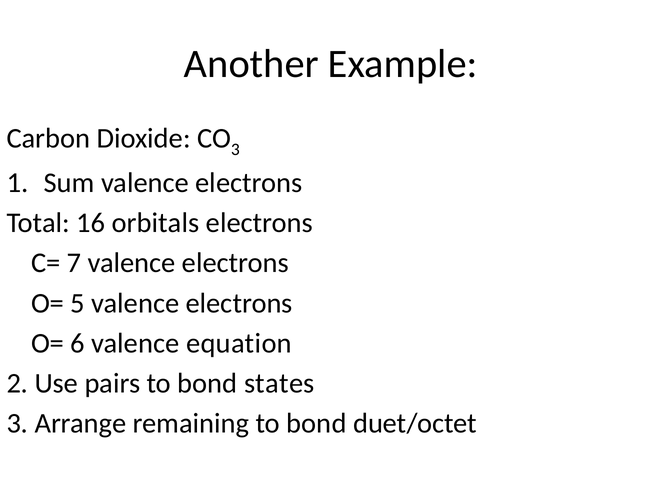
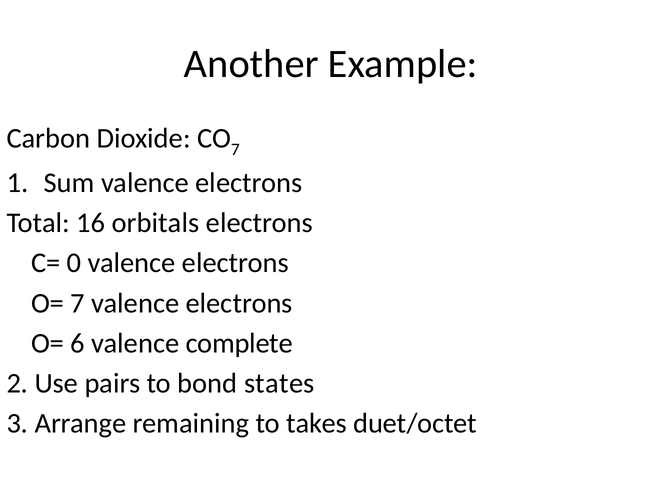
3: 3 -> 7 (235, 149)
7: 7 -> 0 (74, 263)
O= 5: 5 -> 7 (78, 303)
equation: equation -> complete (239, 344)
remaining to bond: bond -> takes (317, 424)
